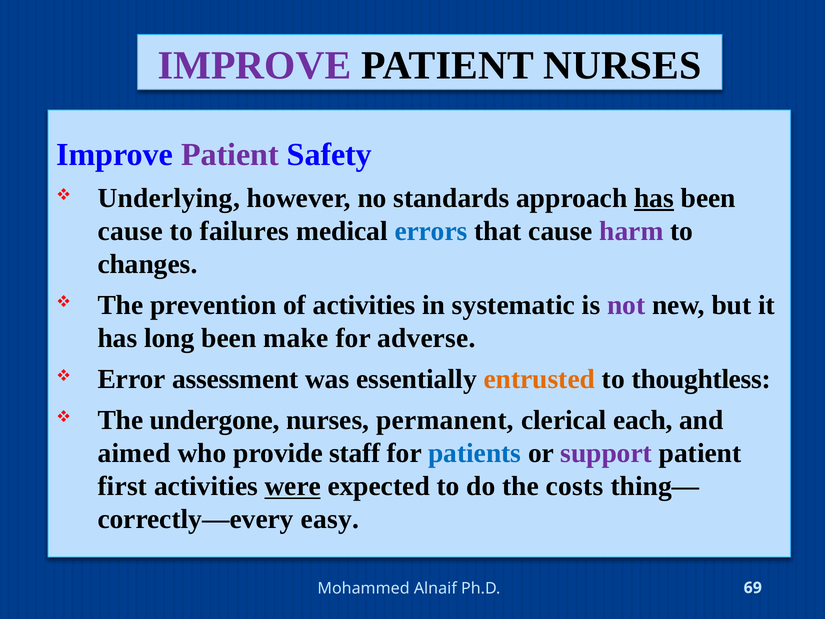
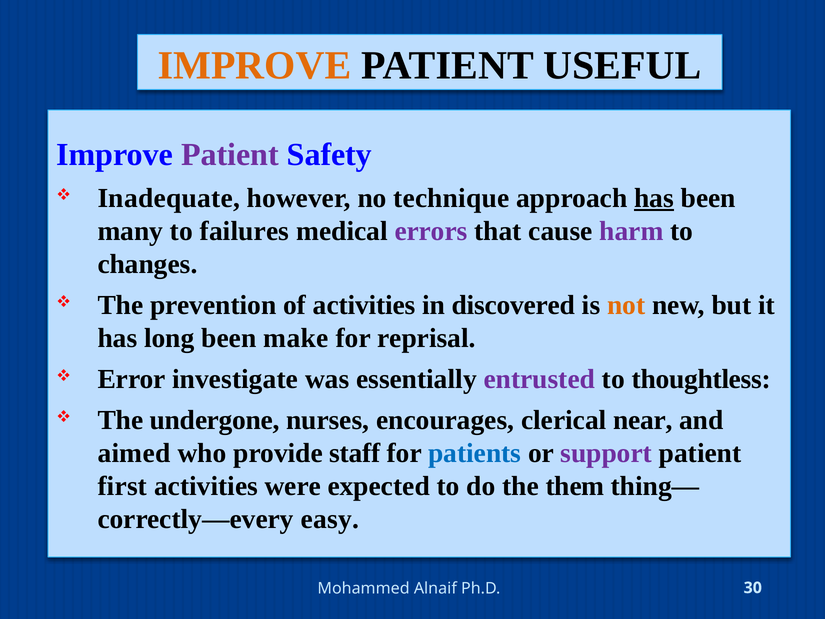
IMPROVE colour: purple -> orange (254, 65)
PATIENT NURSES: NURSES -> USEFUL (622, 65)
Underlying: Underlying -> Inadequate (169, 198)
standards: standards -> technique (451, 198)
cause: cause -> many (130, 231)
errors colour: blue -> purple (431, 231)
systematic: systematic -> discovered (514, 305)
not colour: purple -> orange (626, 305)
adverse: adverse -> reprisal (426, 338)
assessment: assessment -> investigate (235, 379)
entrusted colour: orange -> purple (539, 379)
permanent: permanent -> encourages (445, 420)
each: each -> near (643, 420)
were underline: present -> none (293, 486)
costs: costs -> them (575, 486)
69: 69 -> 30 (753, 588)
